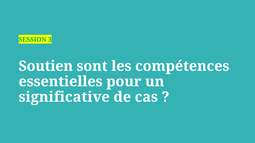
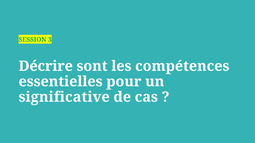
Soutien: Soutien -> Décrire (46, 66)
